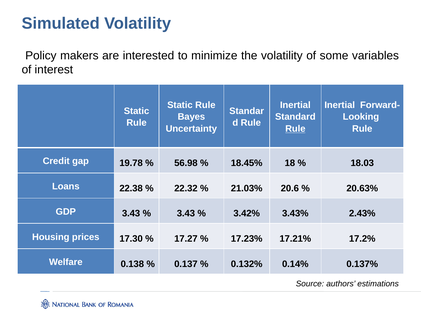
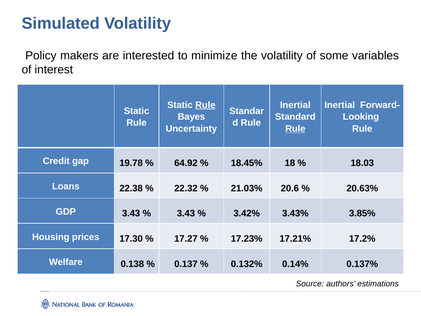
Rule underline: none -> present (205, 105)
56.98: 56.98 -> 64.92 (186, 163)
2.43%: 2.43% -> 3.85% (362, 213)
